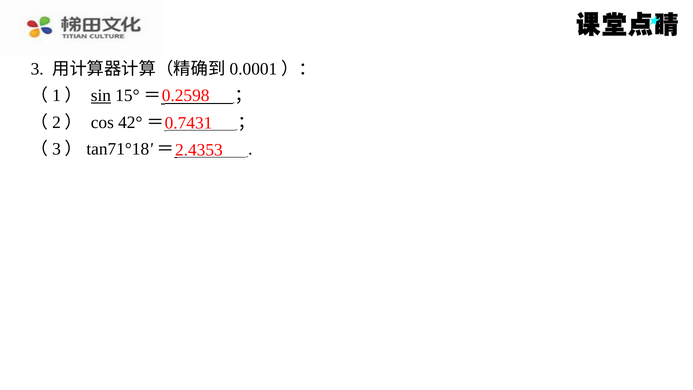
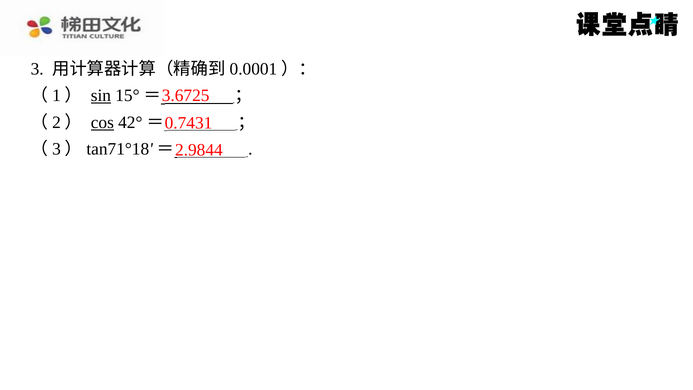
0.2598: 0.2598 -> 3.6725 (186, 96)
cos underline: none -> present (102, 122)
2.4353: 2.4353 -> 2.9844 (199, 150)
